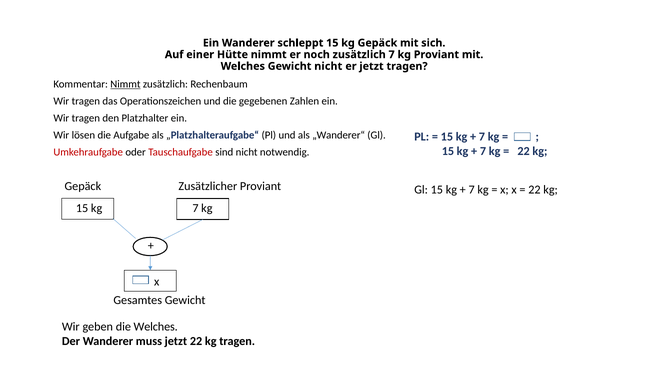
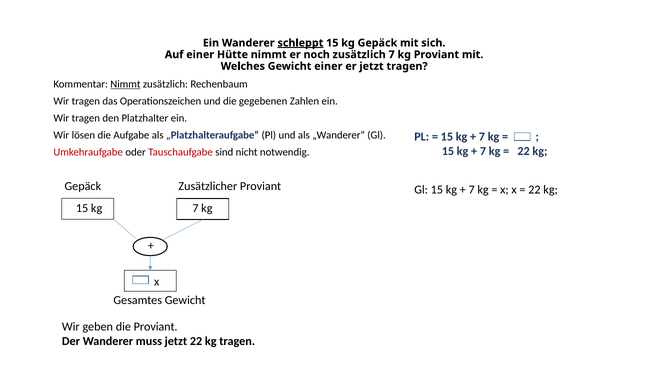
schleppt underline: none -> present (300, 43)
Gewicht nicht: nicht -> einer (328, 66)
die Welches: Welches -> Proviant (156, 327)
